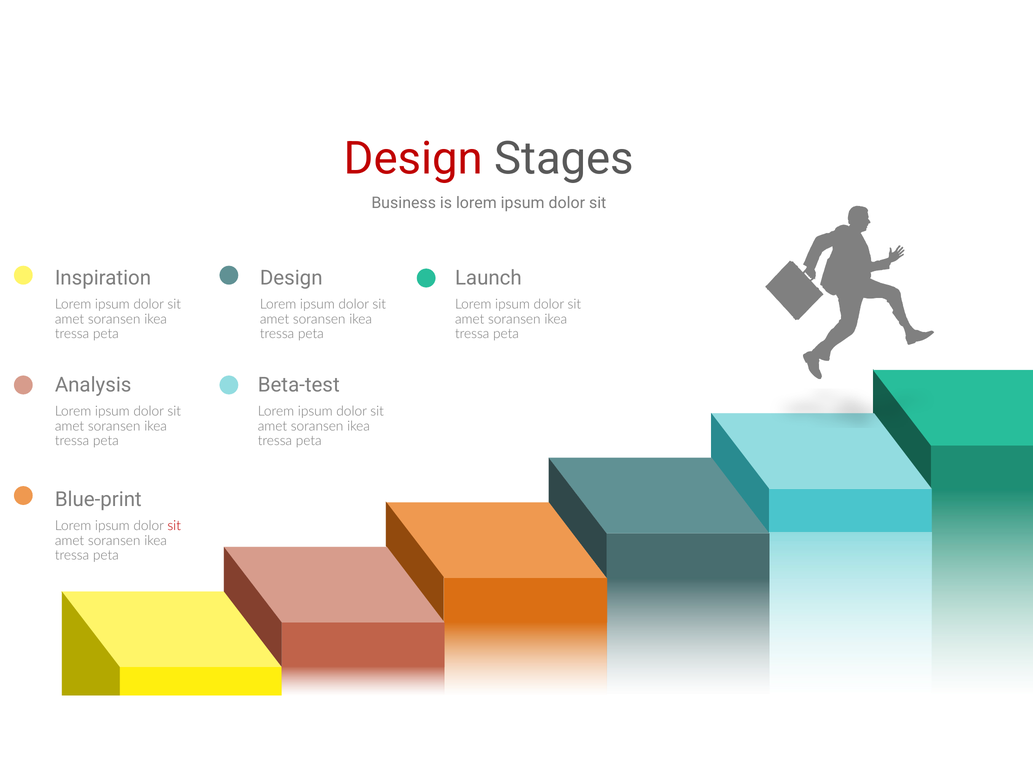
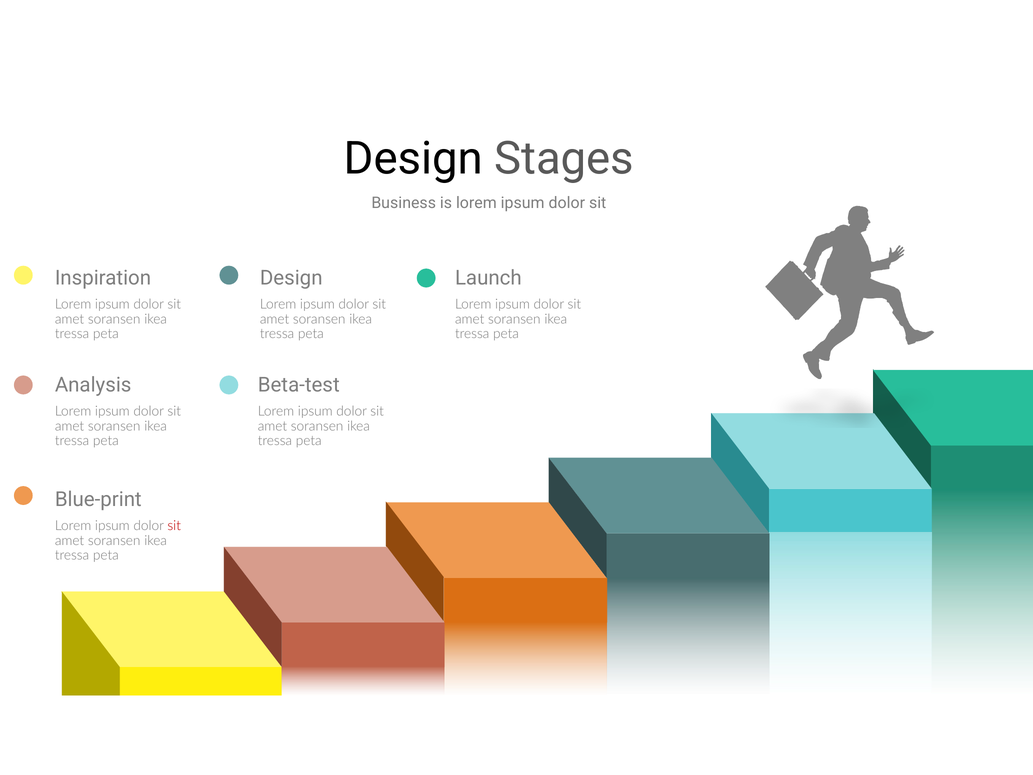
Design colour: red -> black (413, 159)
